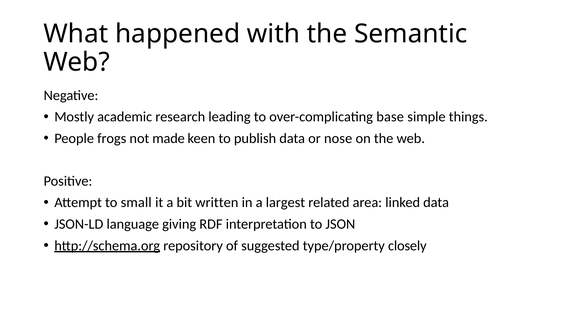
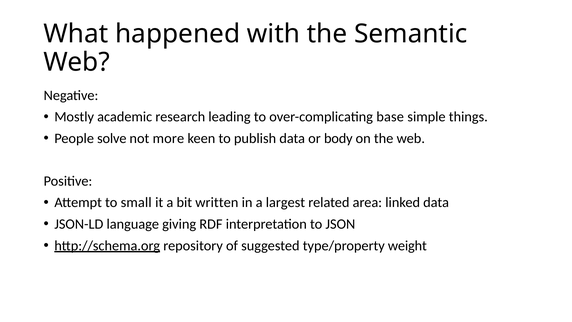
frogs: frogs -> solve (112, 138)
made: made -> more (168, 138)
nose: nose -> body (338, 138)
closely: closely -> weight (407, 245)
